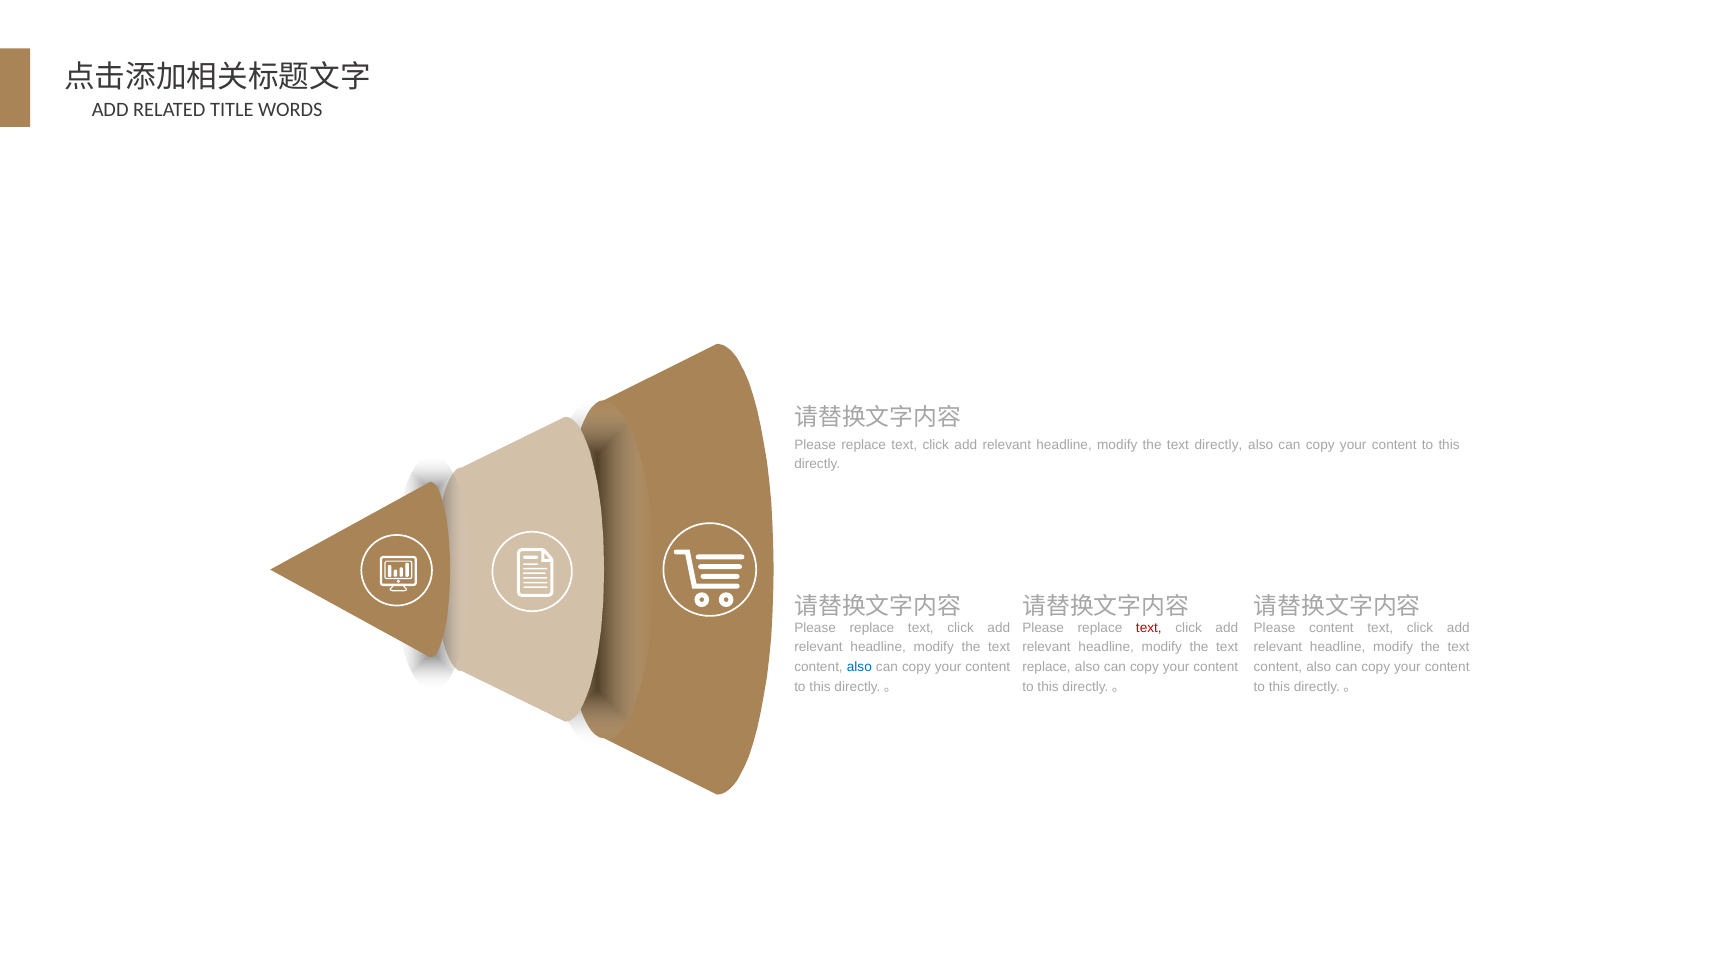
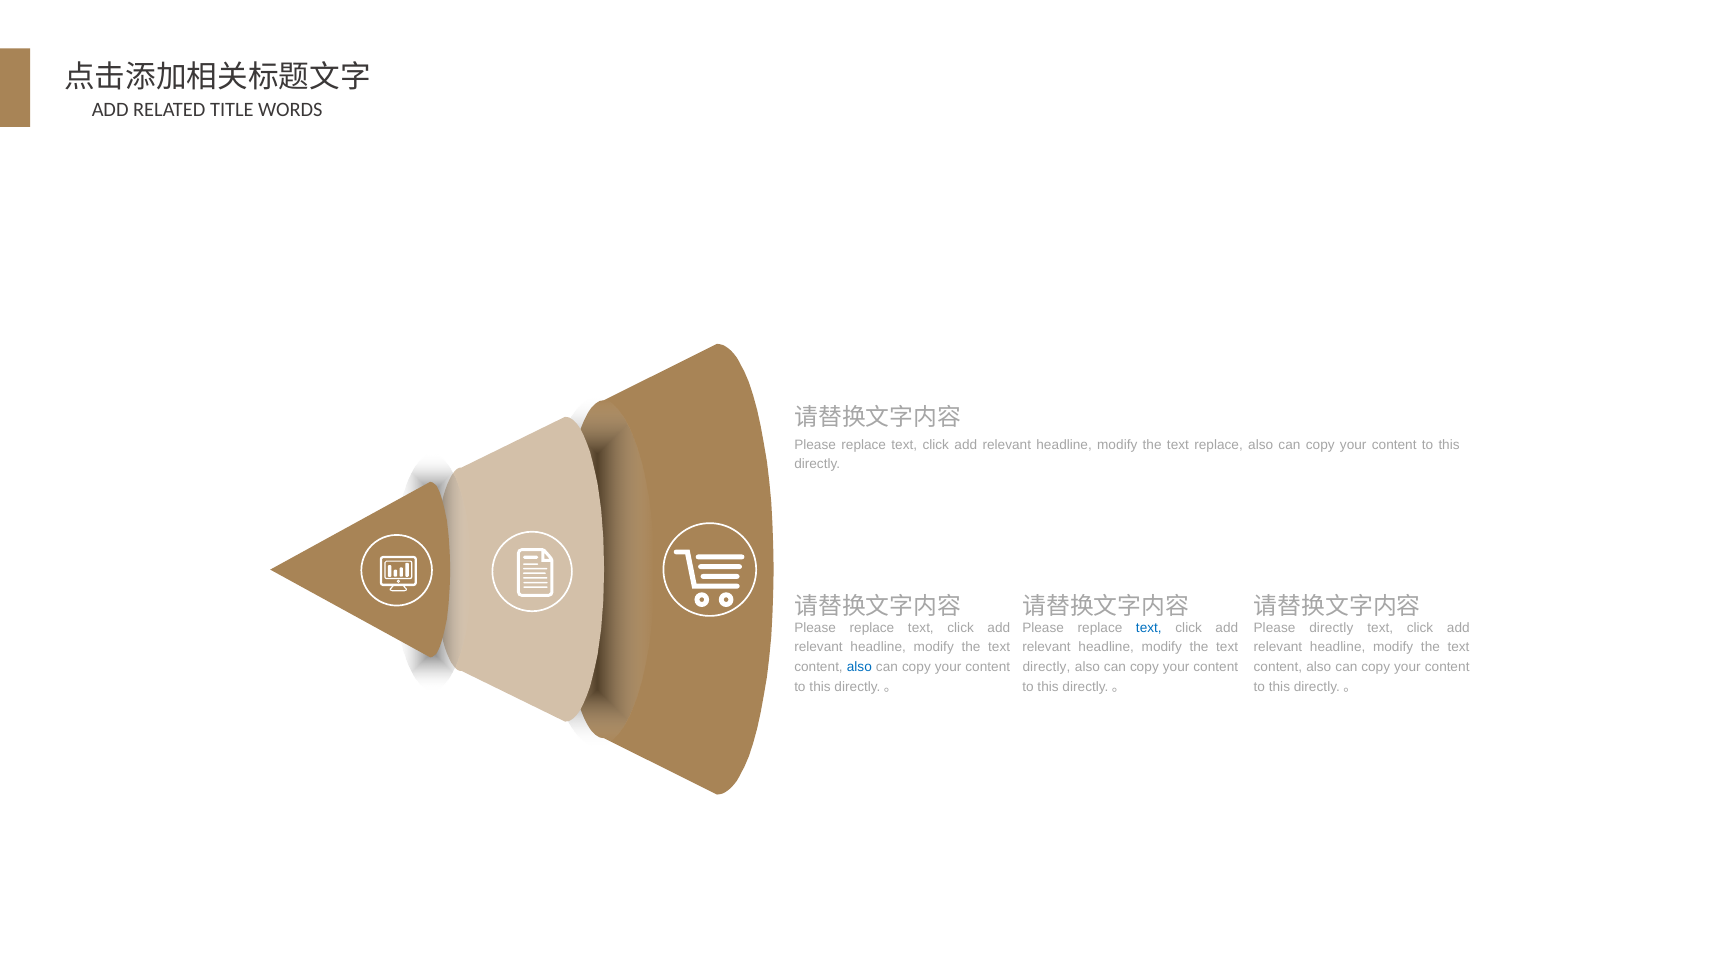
text directly: directly -> replace (1219, 445)
text colour: red -> blue (1149, 628)
Please content: content -> directly (1331, 628)
replace: replace -> directly (1046, 667)
